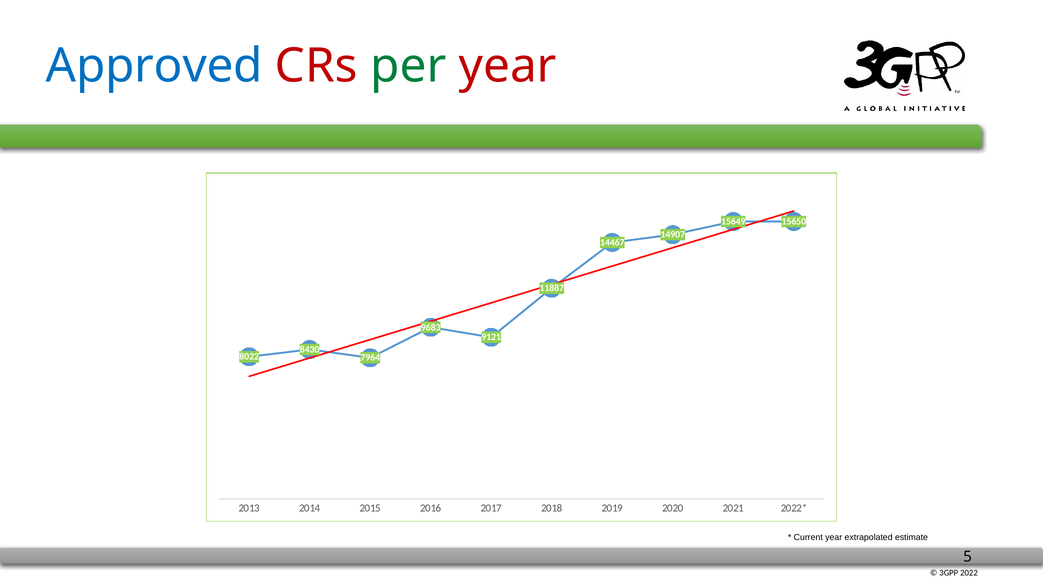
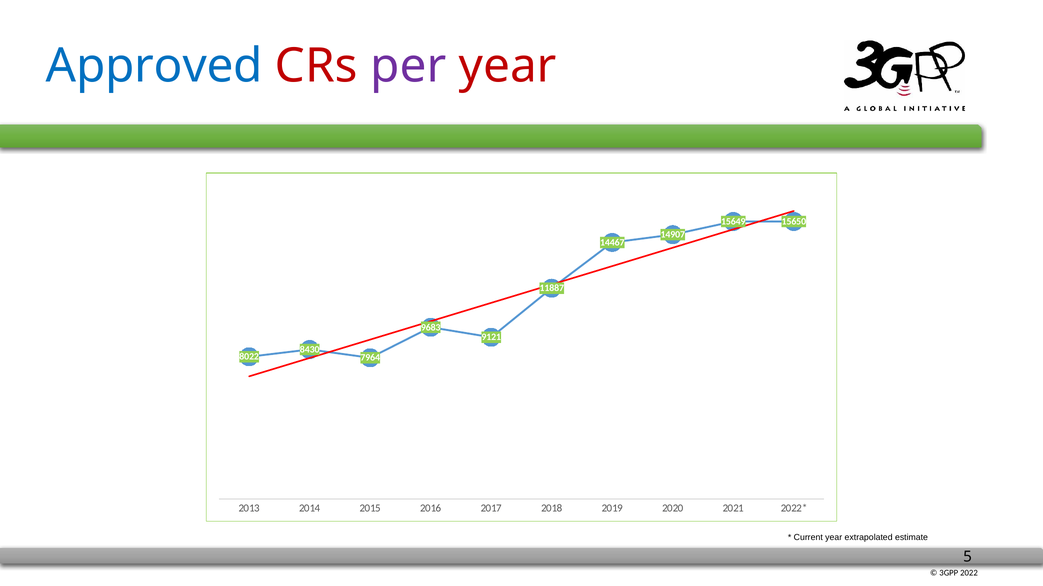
per colour: green -> purple (408, 66)
